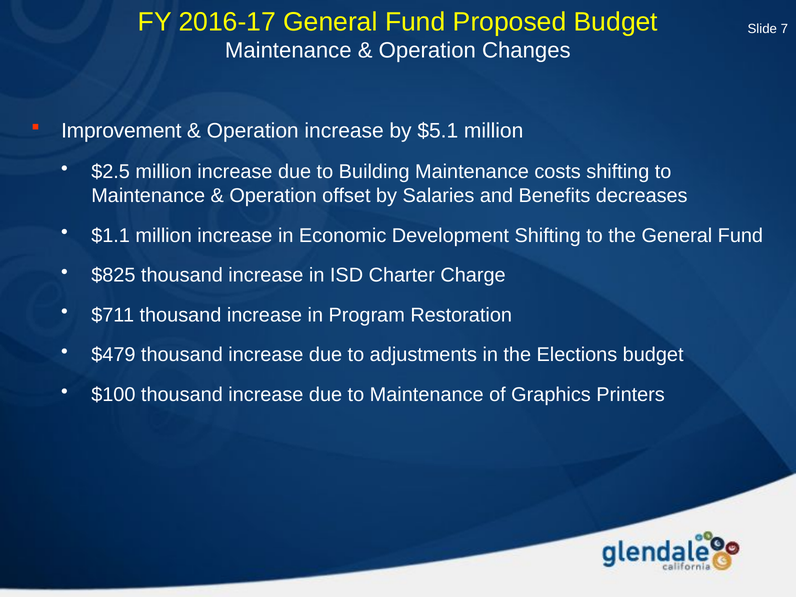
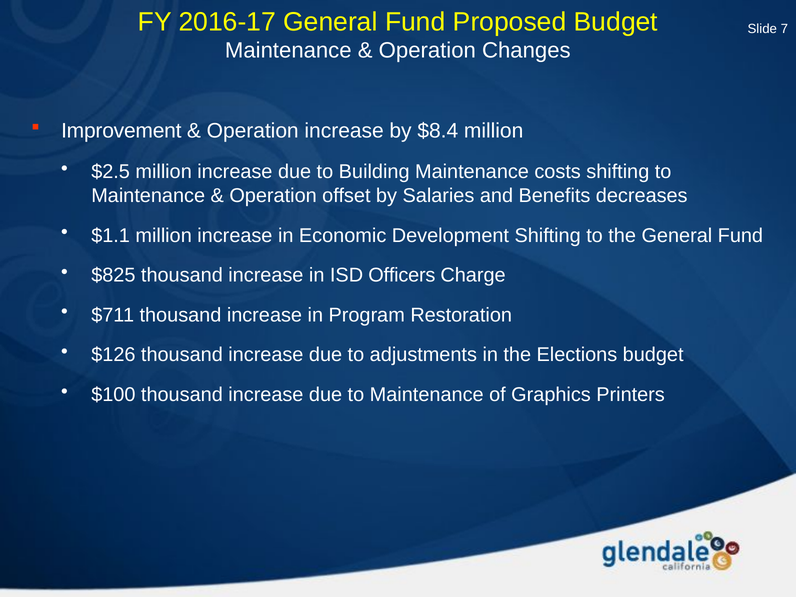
$5.1: $5.1 -> $8.4 (438, 131)
Charter: Charter -> Officers (402, 275)
$479: $479 -> $126 (113, 355)
